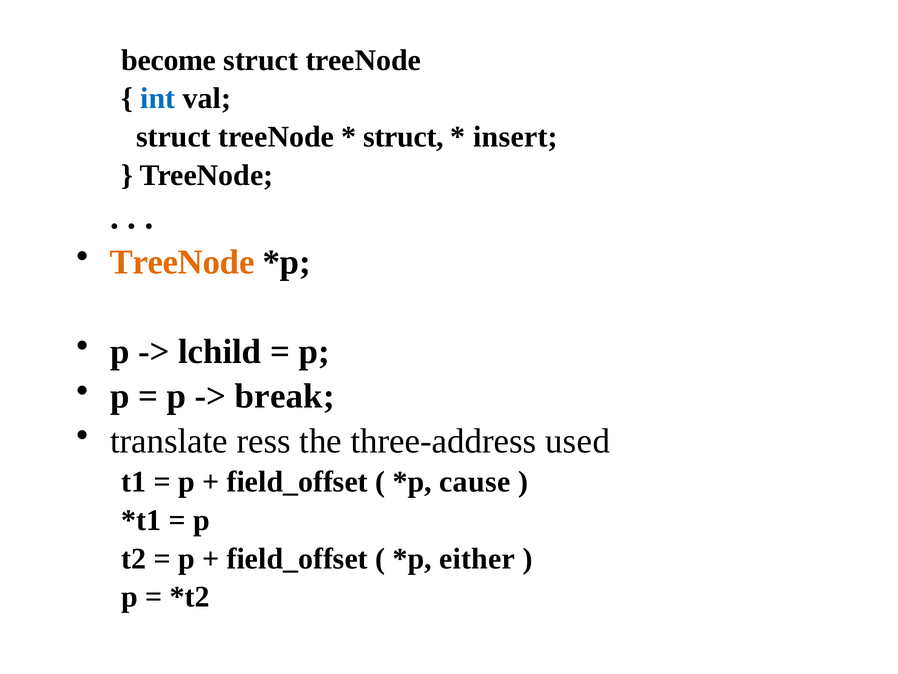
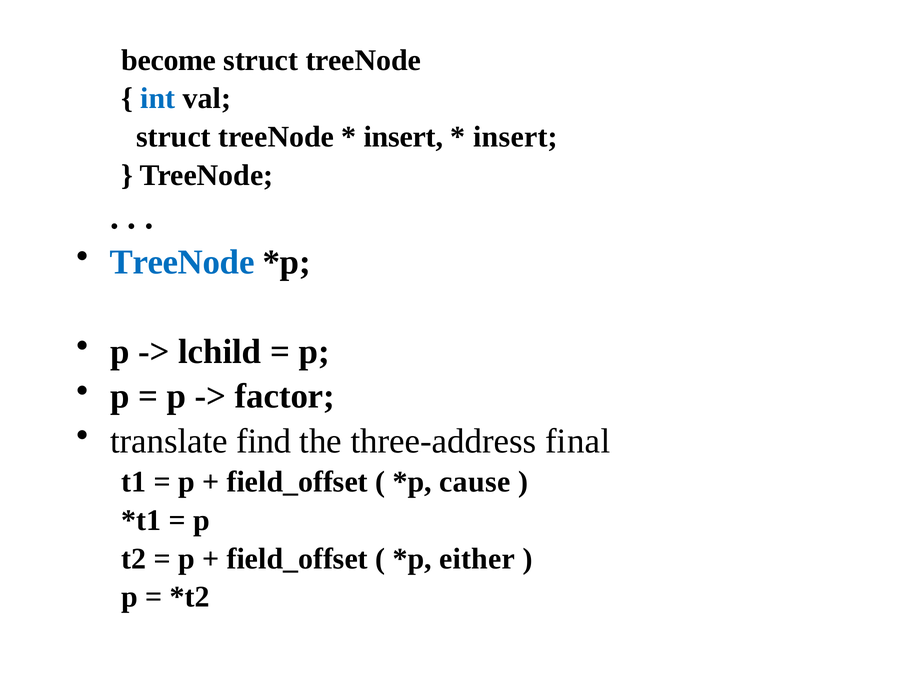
struct: struct -> insert (403, 137)
TreeNode colour: orange -> blue (182, 262)
break: break -> factor (285, 396)
ress: ress -> find (264, 441)
used: used -> final (578, 441)
